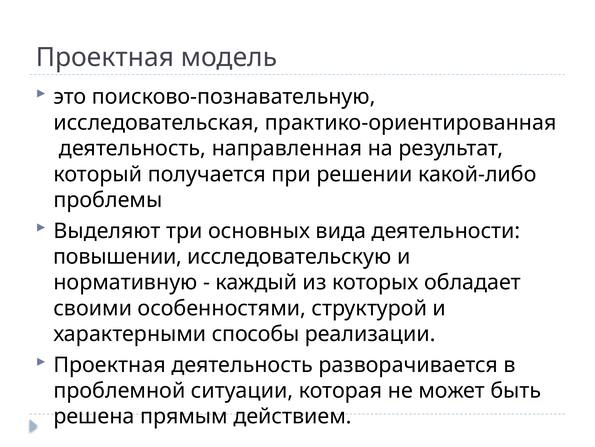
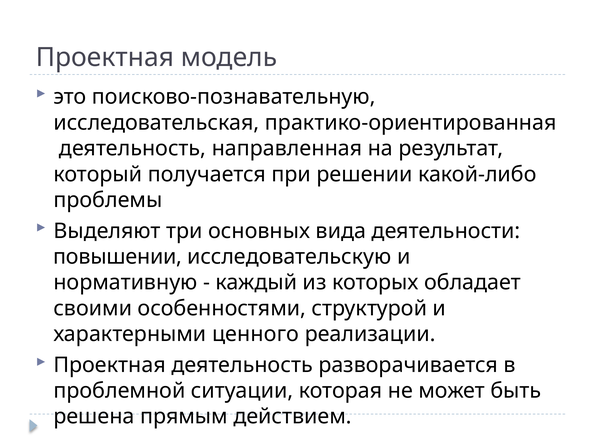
способы: способы -> ценного (256, 334)
